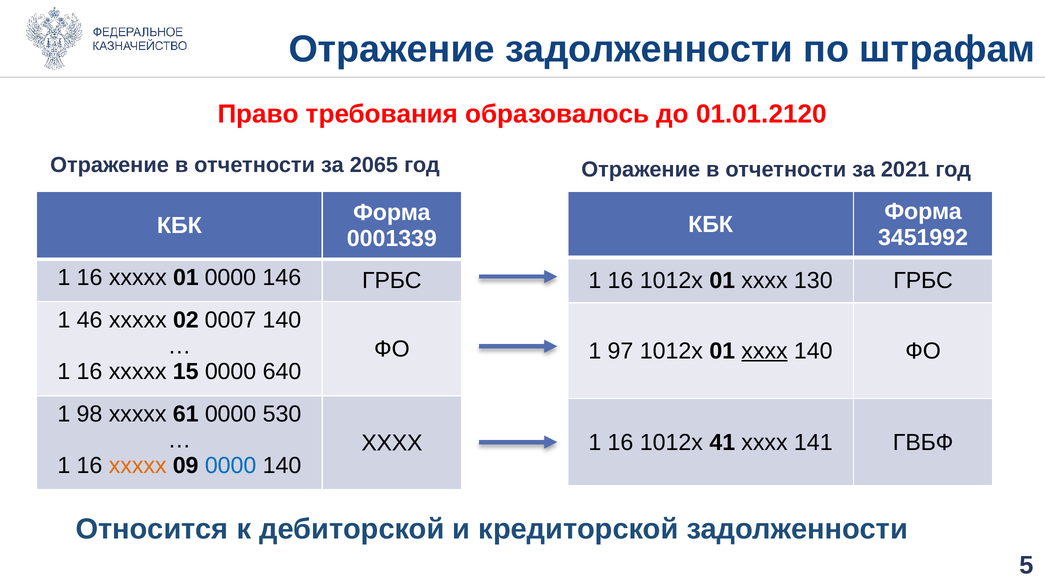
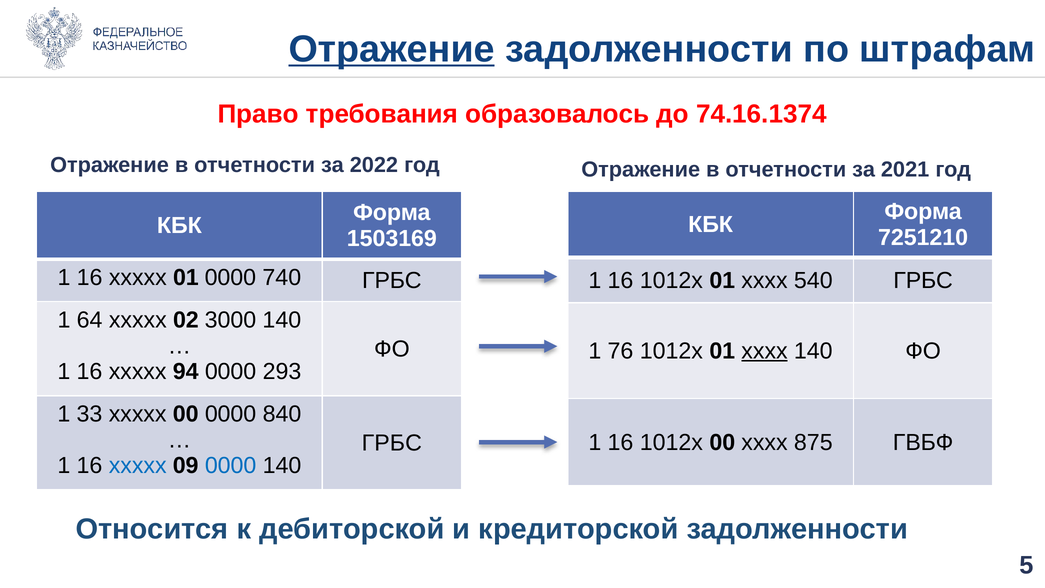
Отражение underline: none -> present (392, 49)
01.01.2120: 01.01.2120 -> 74.16.1374 (761, 114)
2065: 2065 -> 2022 (374, 165)
3451992: 3451992 -> 7251210 (923, 237)
0001339: 0001339 -> 1503169 (392, 238)
146: 146 -> 740 (282, 278)
130: 130 -> 540 (813, 280)
46: 46 -> 64 (90, 320)
0007: 0007 -> 3000 (230, 320)
97: 97 -> 76 (620, 351)
15: 15 -> 94 (186, 372)
640: 640 -> 293 (282, 372)
98: 98 -> 33 (89, 414)
xxxxx 61: 61 -> 00 (186, 414)
530: 530 -> 840 (282, 414)
1012х 41: 41 -> 00 (722, 442)
141: 141 -> 875 (813, 442)
ХХХХ: ХХХХ -> ГРБС (392, 443)
xxxxx colour: orange -> blue (138, 466)
